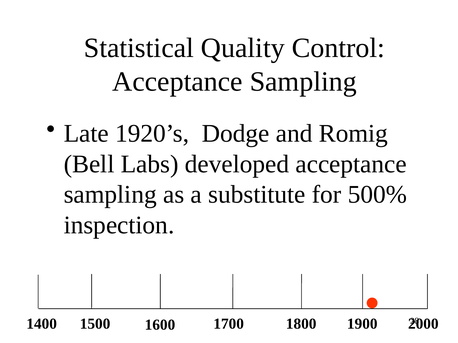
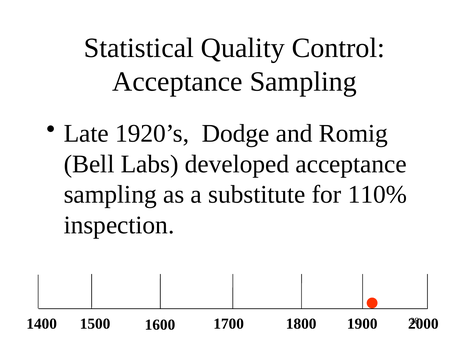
500%: 500% -> 110% (377, 195)
